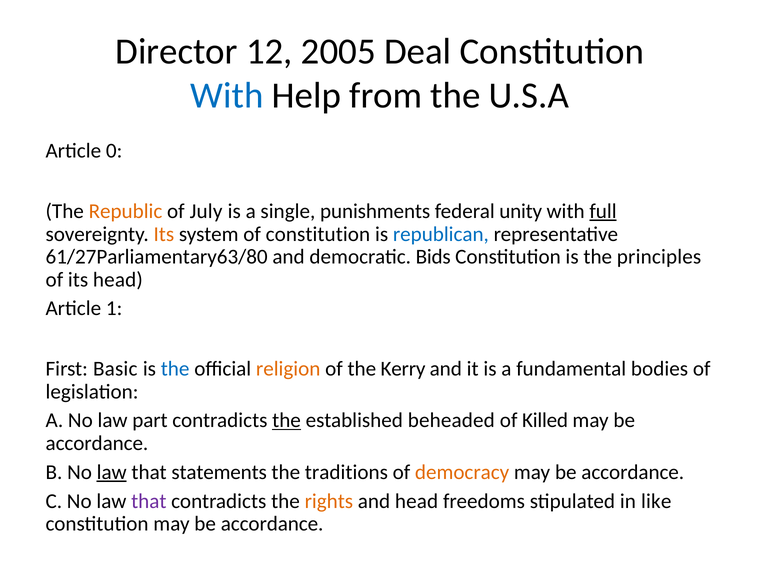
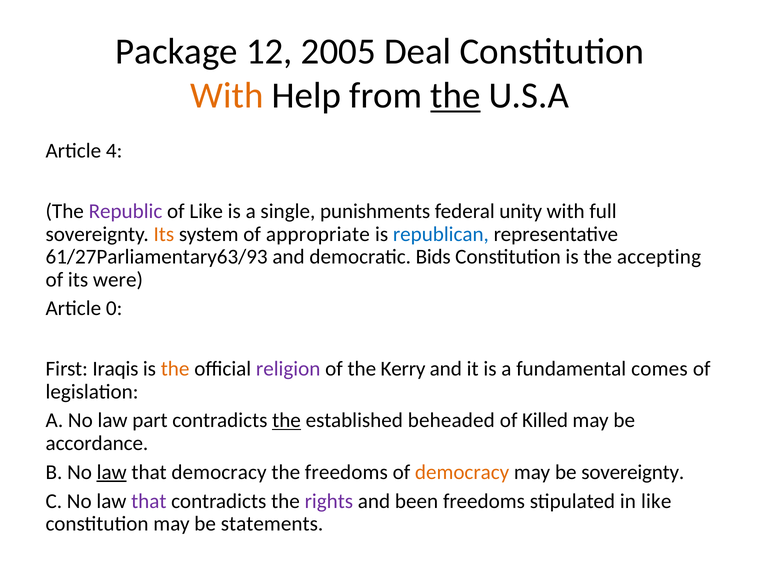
Director: Director -> Package (177, 51)
With colour: blue -> orange (227, 96)
the underline: none -> present (456, 96)
0: 0 -> 4 (114, 151)
Republic colour: orange -> purple (125, 211)
of July: July -> Like (206, 211)
full underline: present -> none (603, 211)
of constitution: constitution -> appropriate (318, 234)
61/27Parliamentary63/80: 61/27Parliamentary63/80 -> 61/27Parliamentary63/93 (157, 257)
principles: principles -> accepting (659, 257)
its head: head -> were (118, 280)
1: 1 -> 0 (114, 309)
Basic: Basic -> Iraqis (115, 369)
the colour: blue -> orange (175, 369)
religion colour: orange -> purple (288, 369)
bodies: bodies -> comes (659, 369)
that statements: statements -> democracy (219, 472)
the traditions: traditions -> freedoms (346, 472)
accordance: accordance -> sovereignty (633, 472)
rights colour: orange -> purple (329, 501)
and head: head -> been (417, 501)
constitution may be accordance: accordance -> statements (272, 524)
